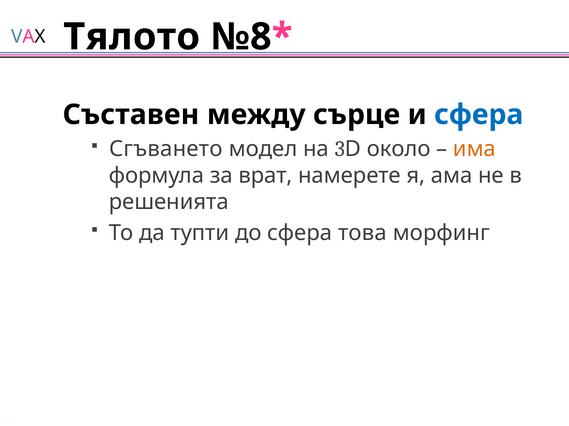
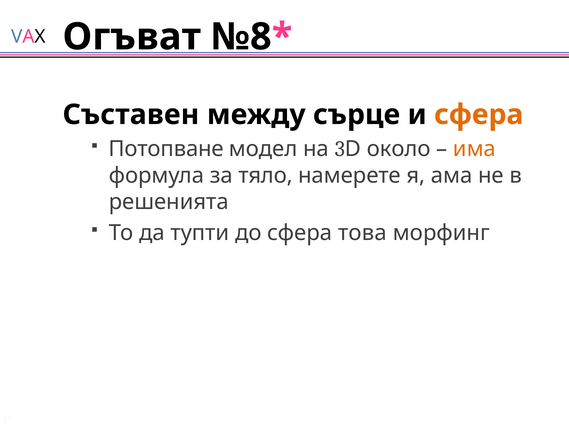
Тялото: Тялото -> Огъват (132, 37)
сфера colour: blue -> orange (479, 115)
Сгъването: Сгъването -> Потопване (166, 149)
врат: врат -> тяло (266, 176)
